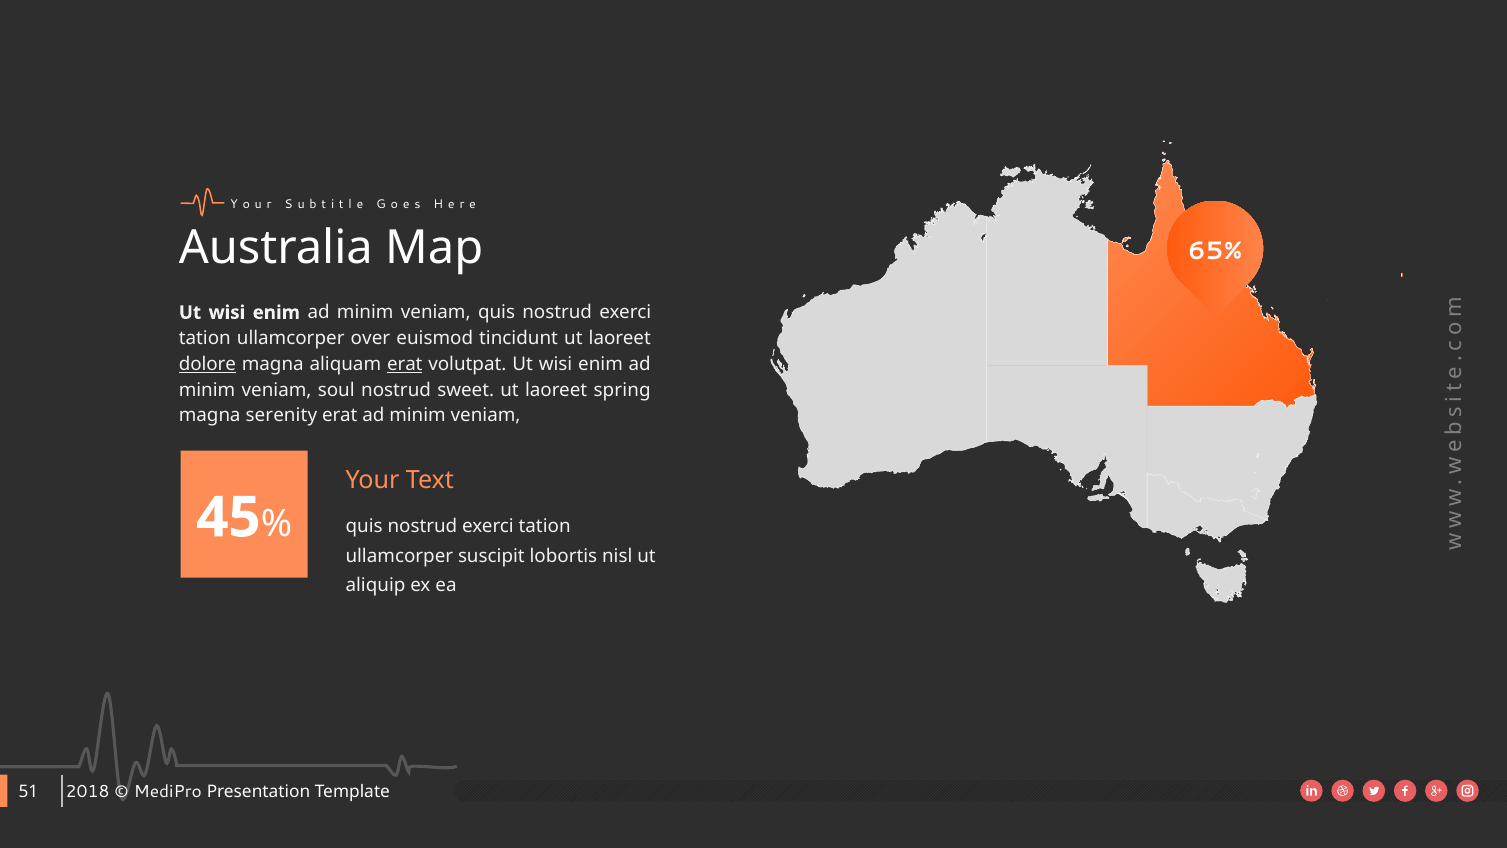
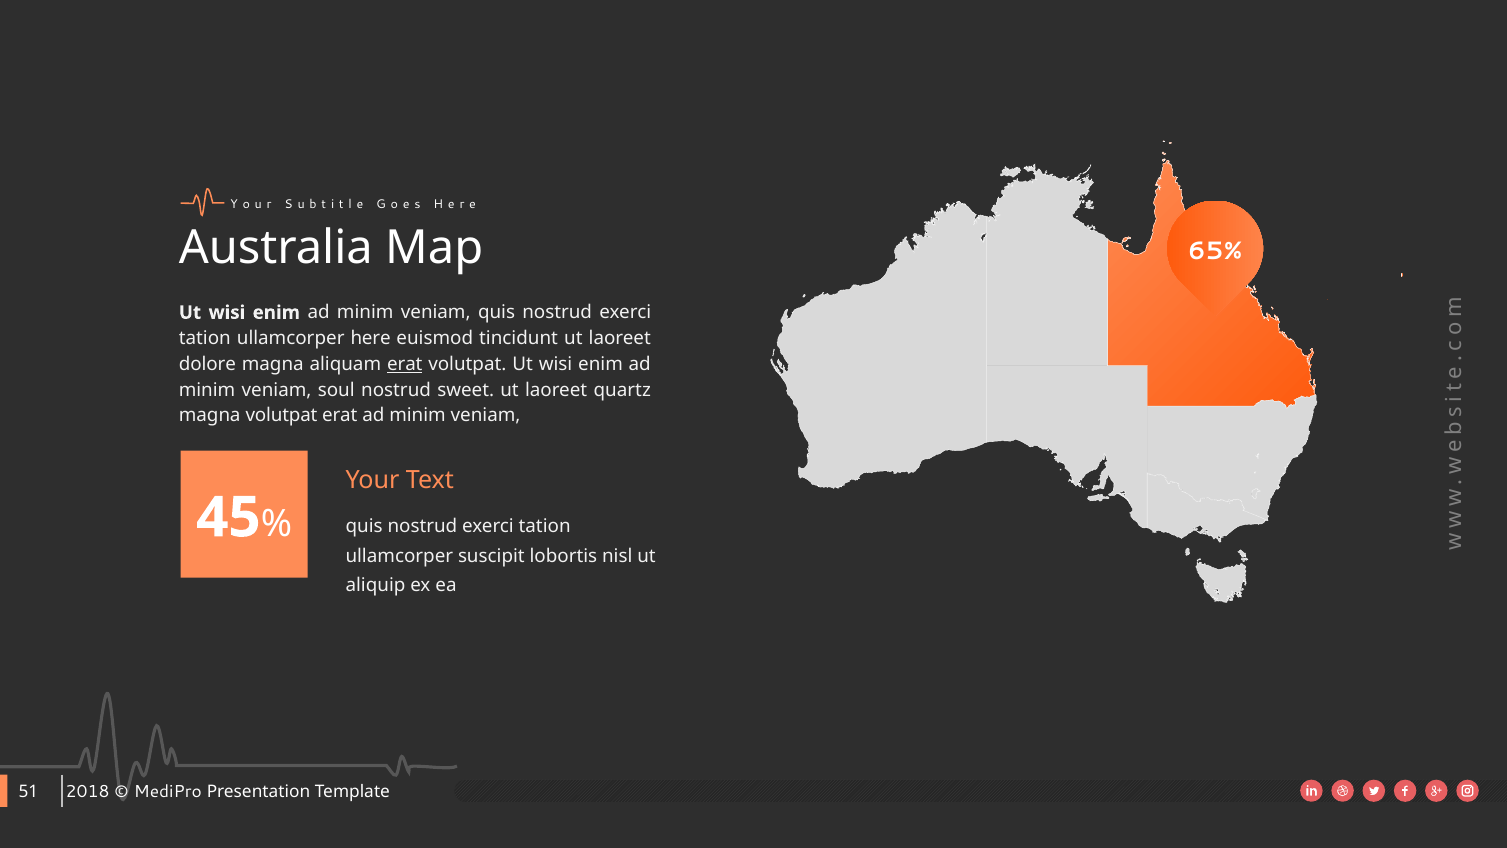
over: over -> here (371, 338)
dolore underline: present -> none (207, 364)
spring: spring -> quartz (622, 390)
magna serenity: serenity -> volutpat (282, 415)
